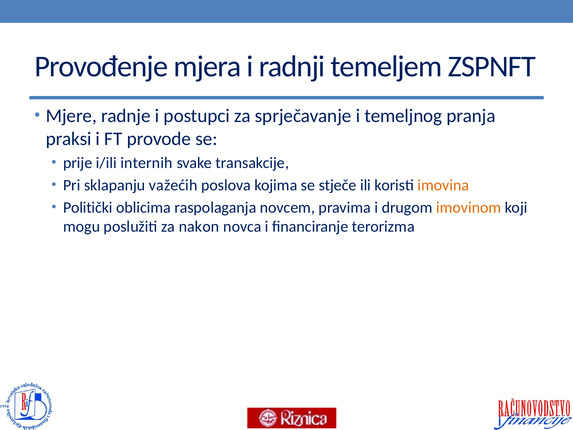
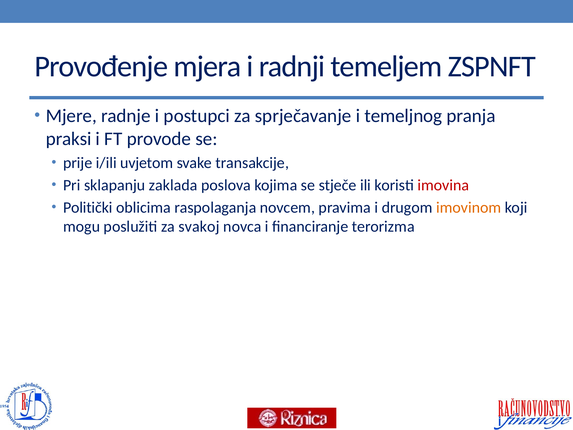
internih: internih -> uvjetom (147, 163)
važećih: važećih -> zaklada (173, 185)
imovina colour: orange -> red (443, 185)
nakon: nakon -> svakoj (199, 227)
